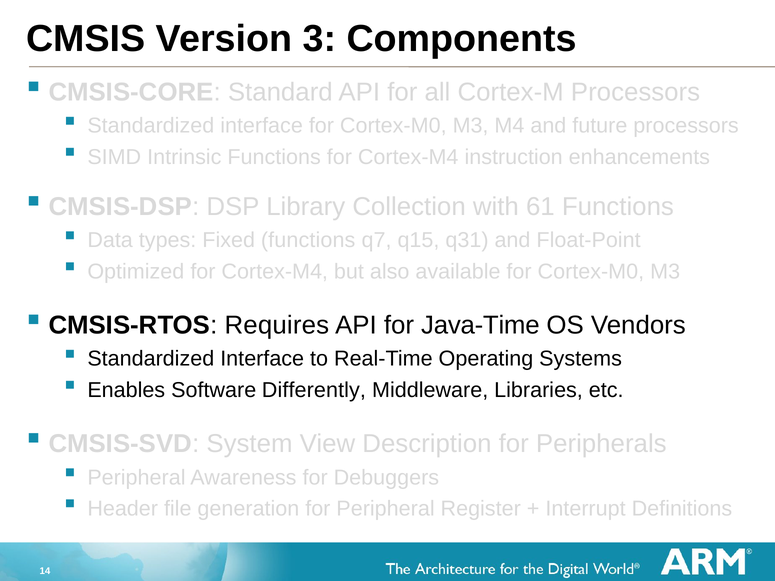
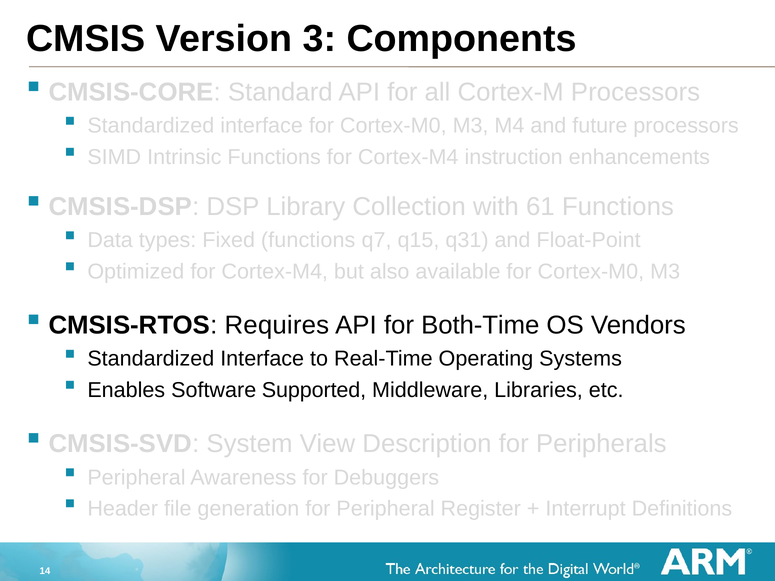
Java-Time: Java-Time -> Both-Time (480, 325)
Differently: Differently -> Supported (314, 390)
